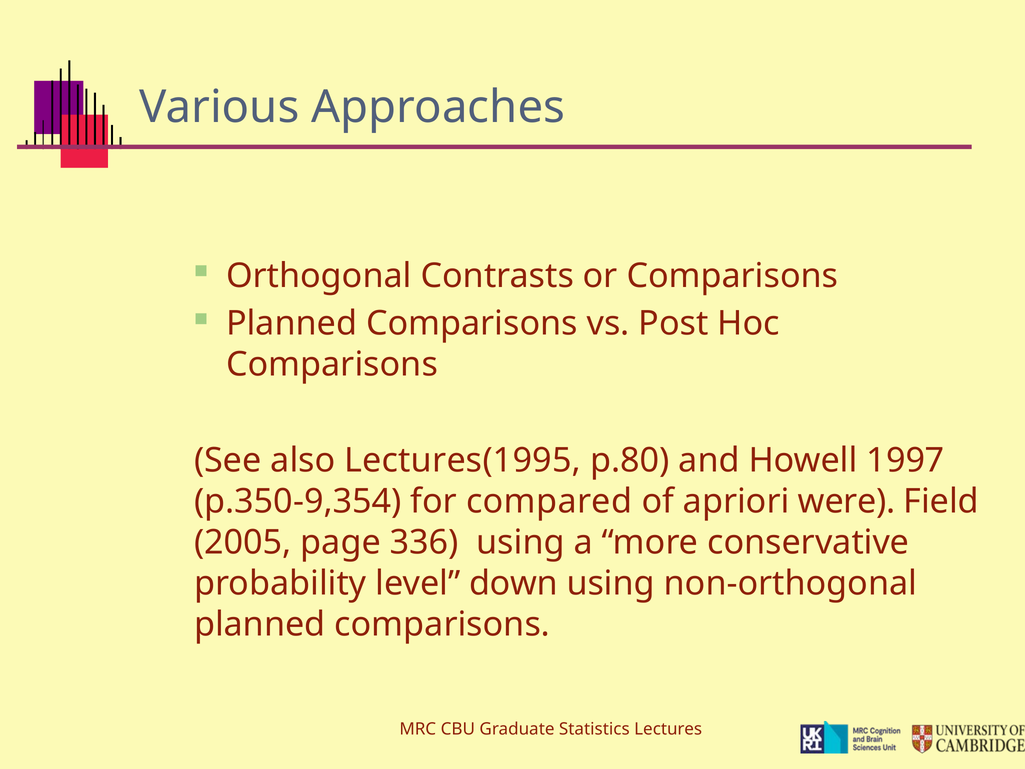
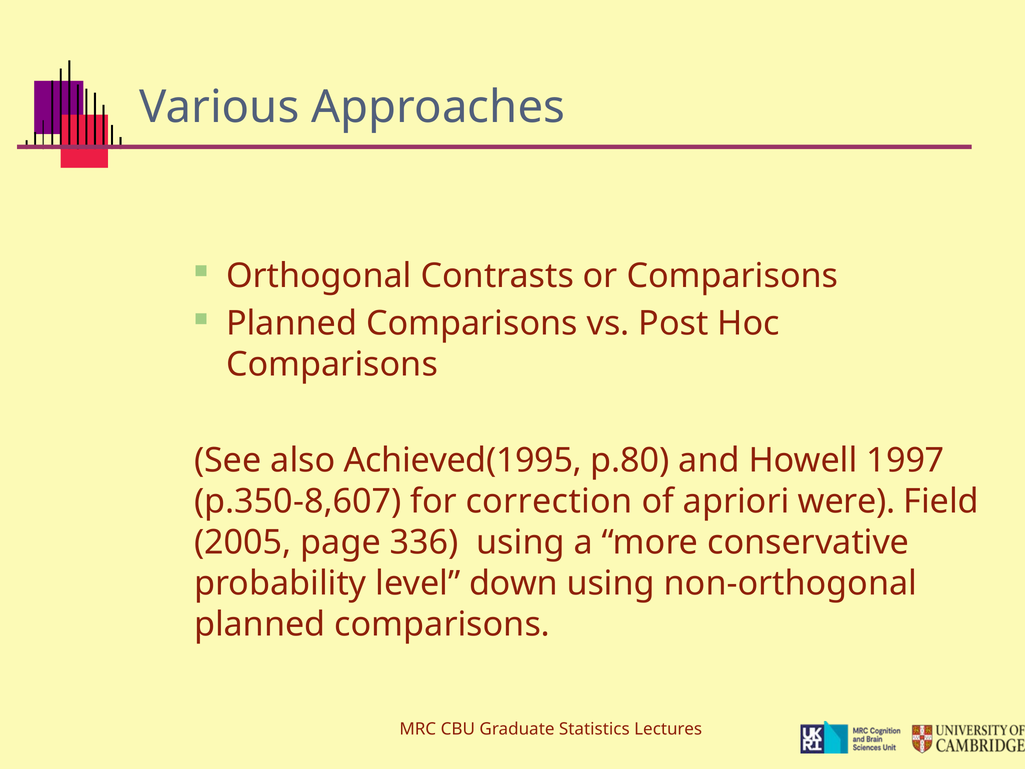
Lectures(1995: Lectures(1995 -> Achieved(1995 (463, 460)
p.350-9,354: p.350-9,354 -> p.350-8,607 (298, 501)
compared: compared -> correction (549, 501)
